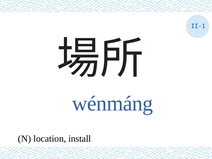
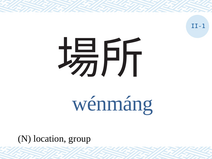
install: install -> group (80, 139)
